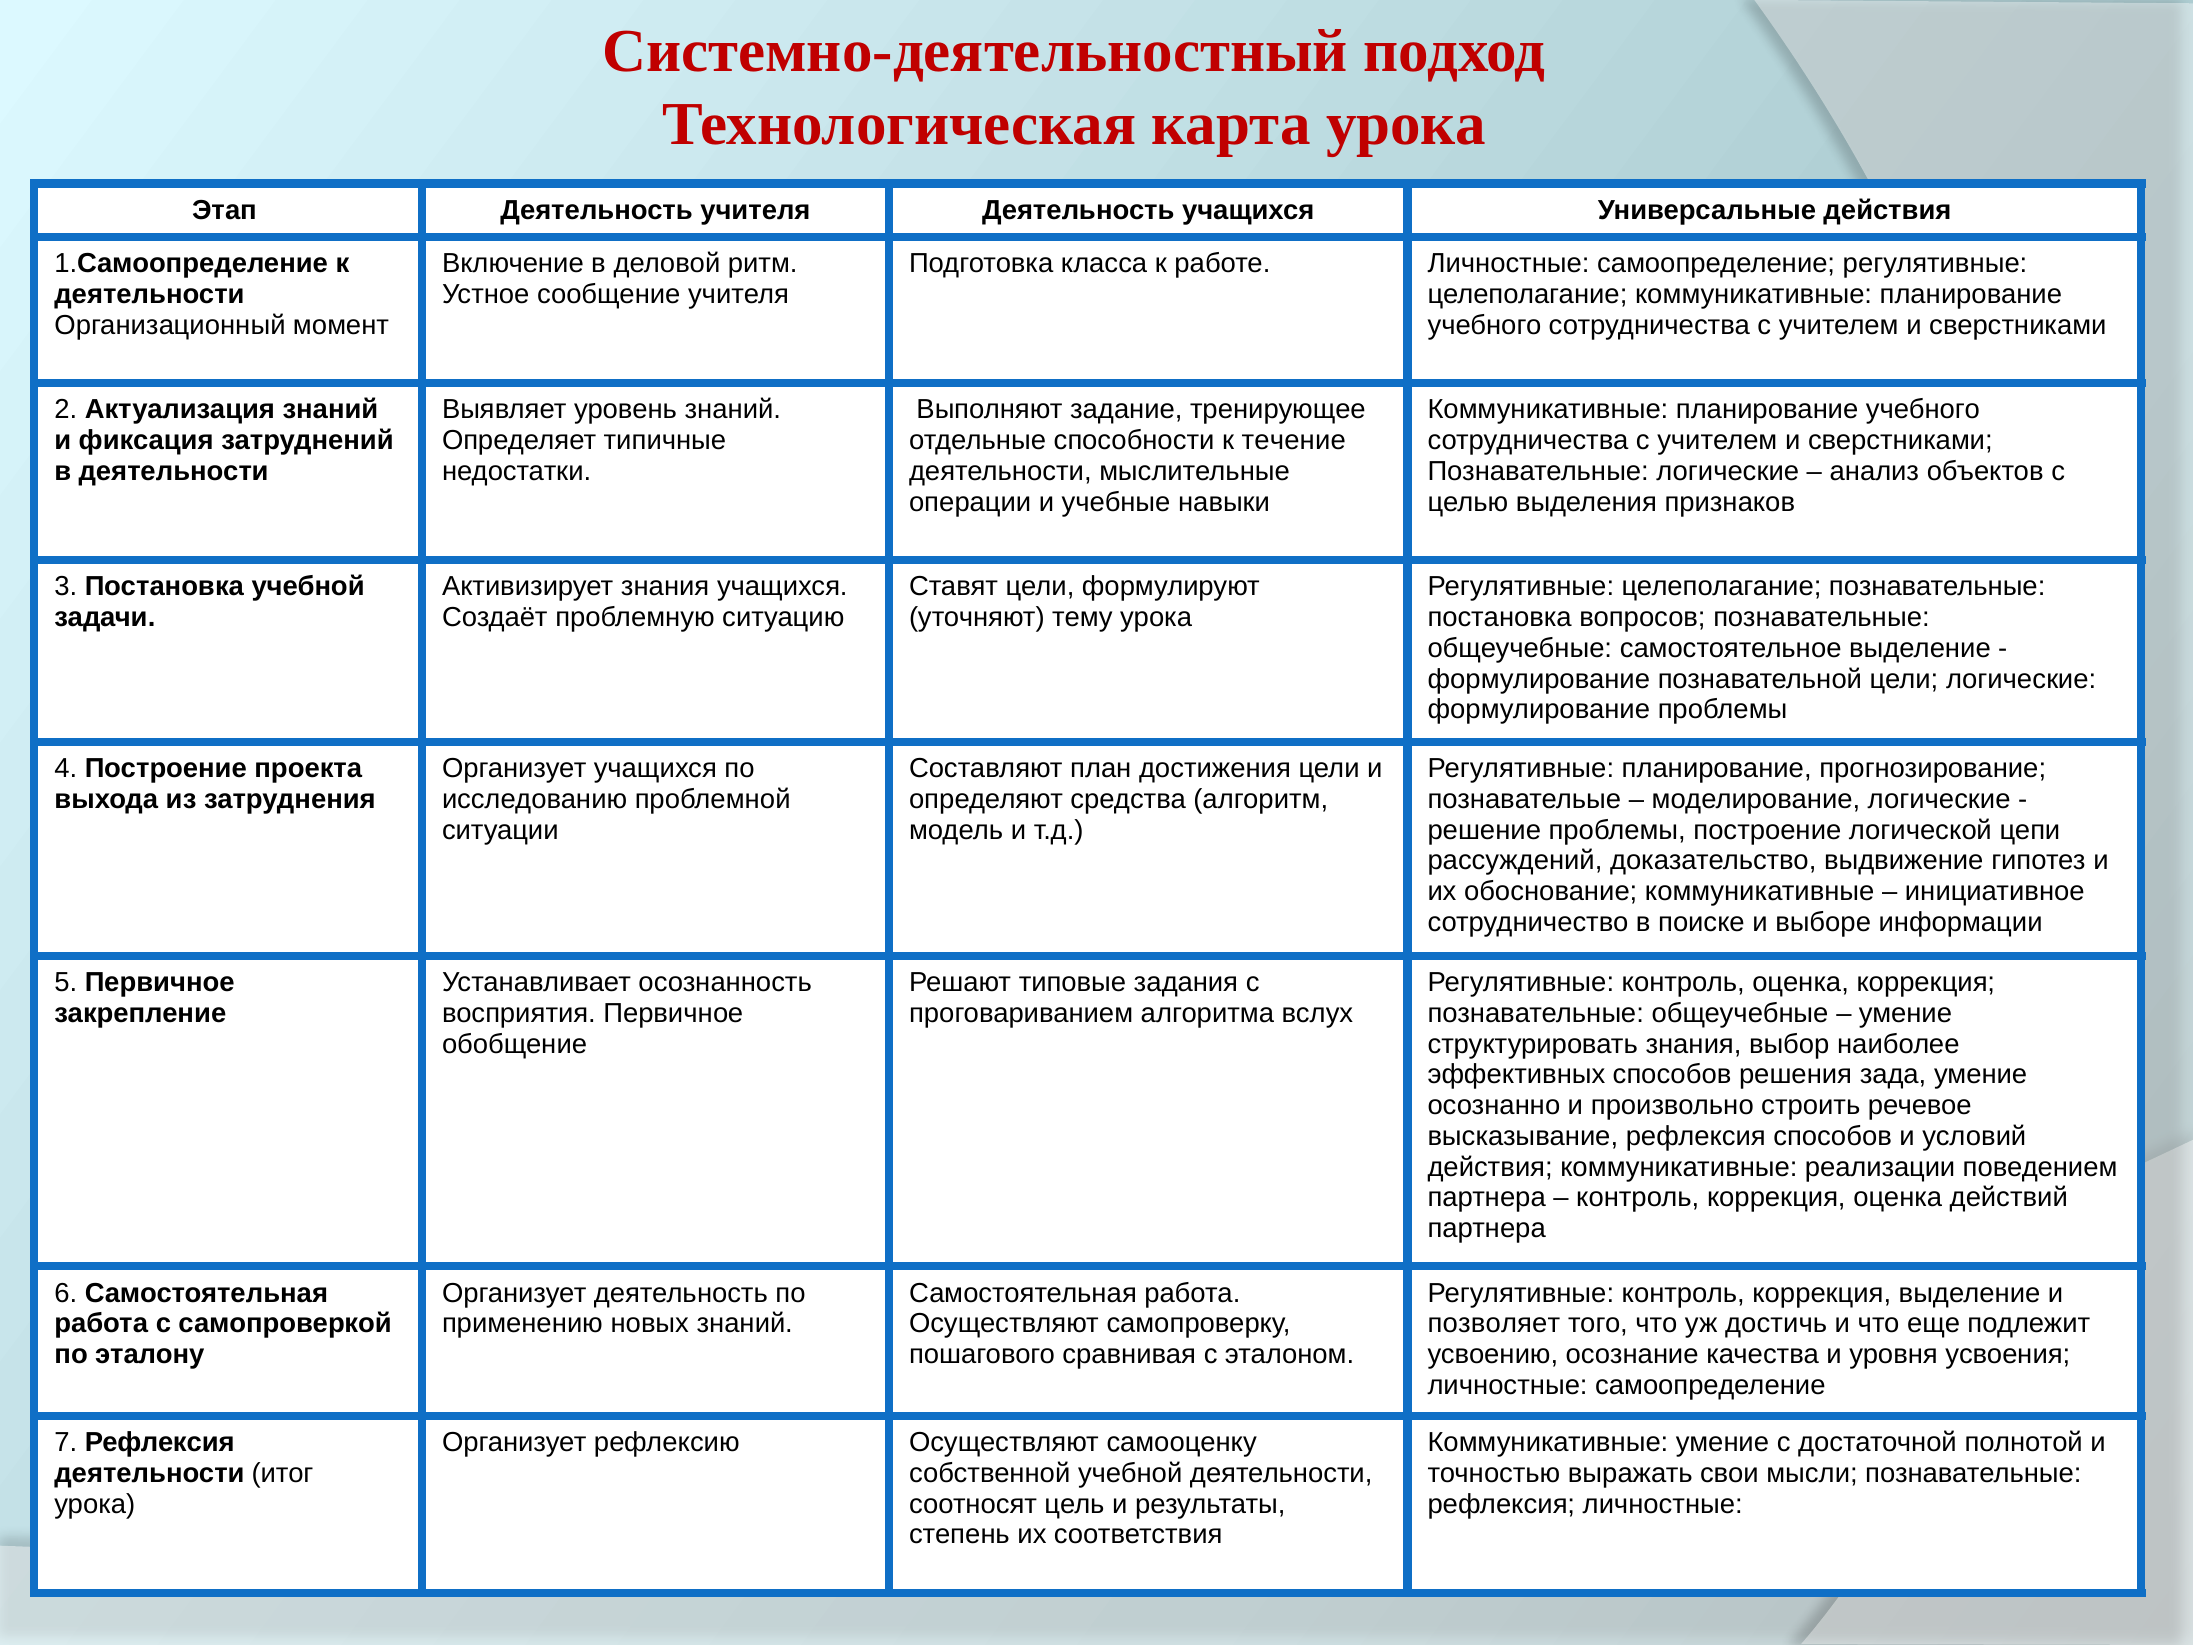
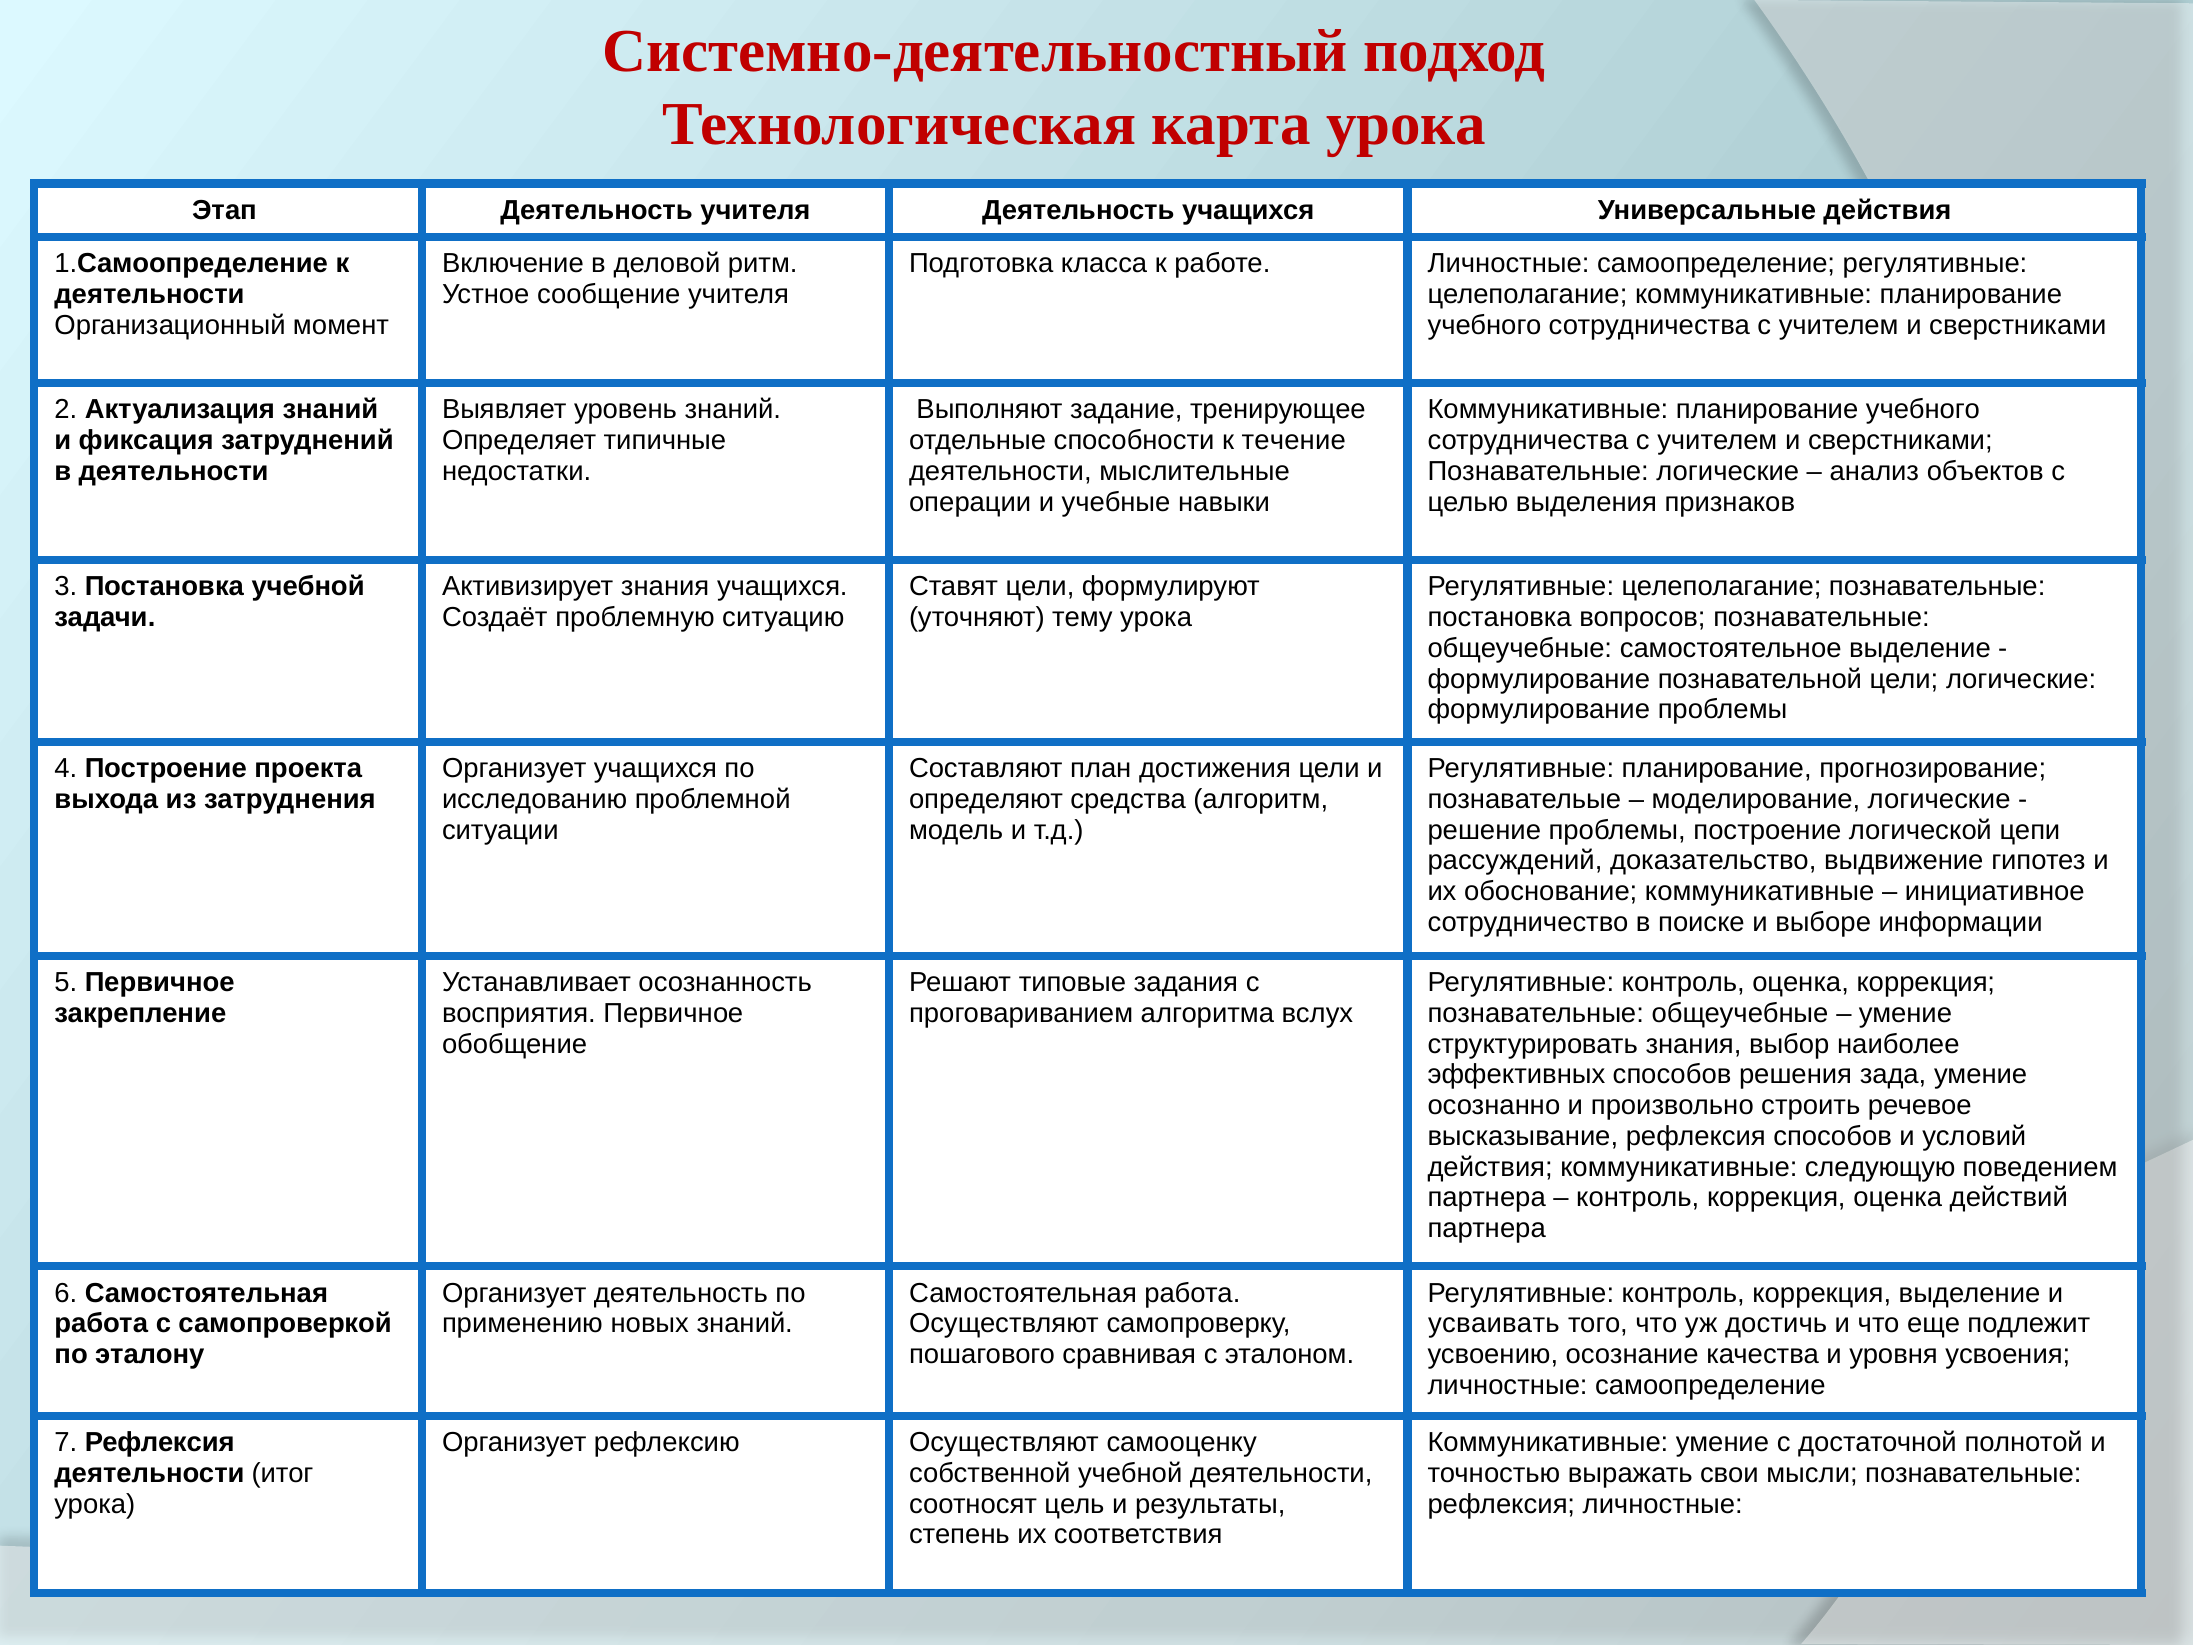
реализации: реализации -> следующую (1880, 1167)
позволяет: позволяет -> усваивать (1494, 1323)
